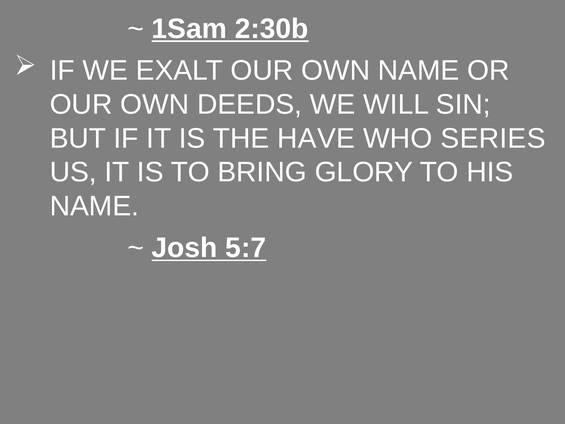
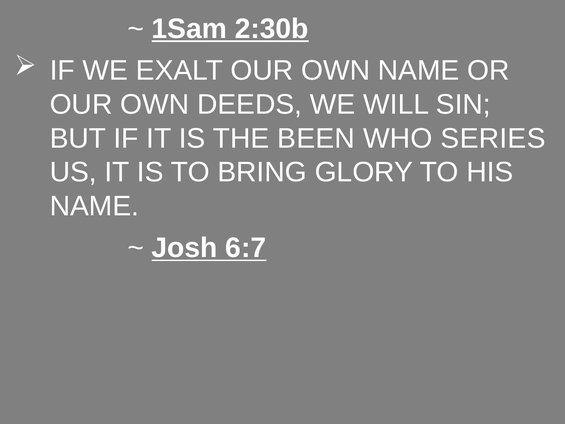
HAVE: HAVE -> BEEN (316, 138)
5:7: 5:7 -> 6:7 (246, 248)
